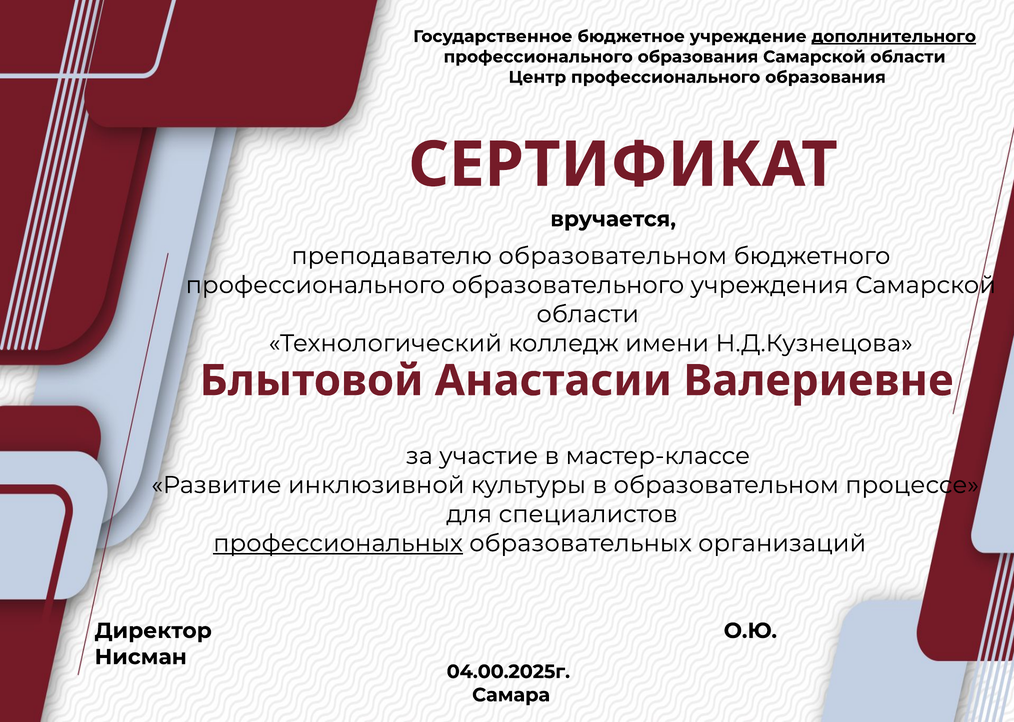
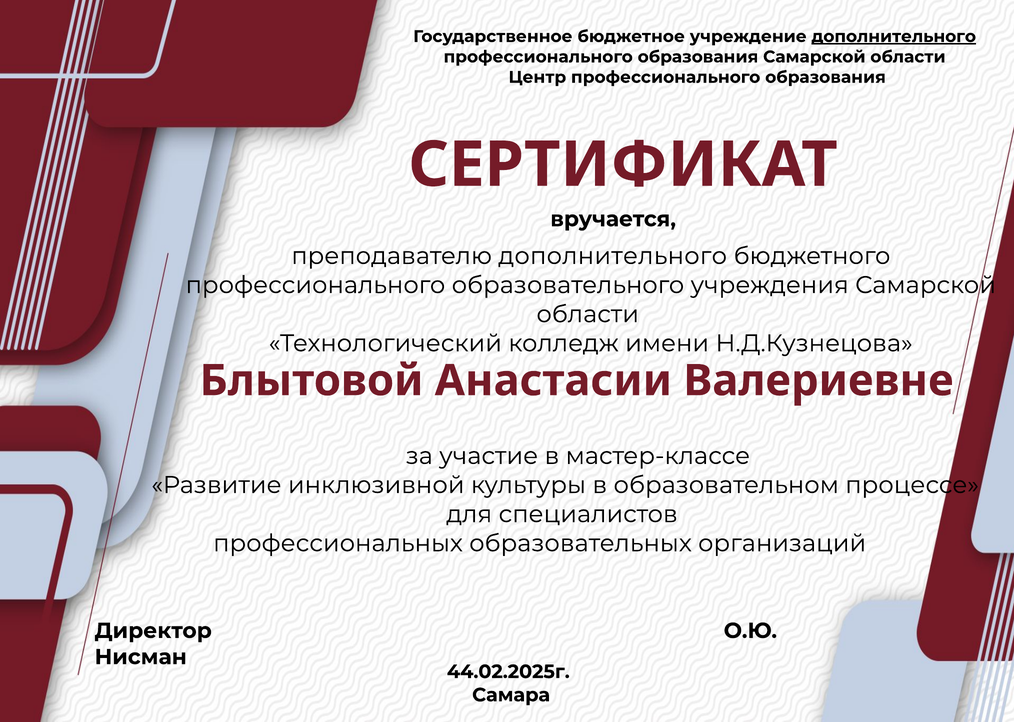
преподавателю образовательном: образовательном -> дополнительного (613, 256)
профессиональных underline: present -> none (338, 543)
04.00.2025г: 04.00.2025г -> 44.02.2025г (508, 671)
